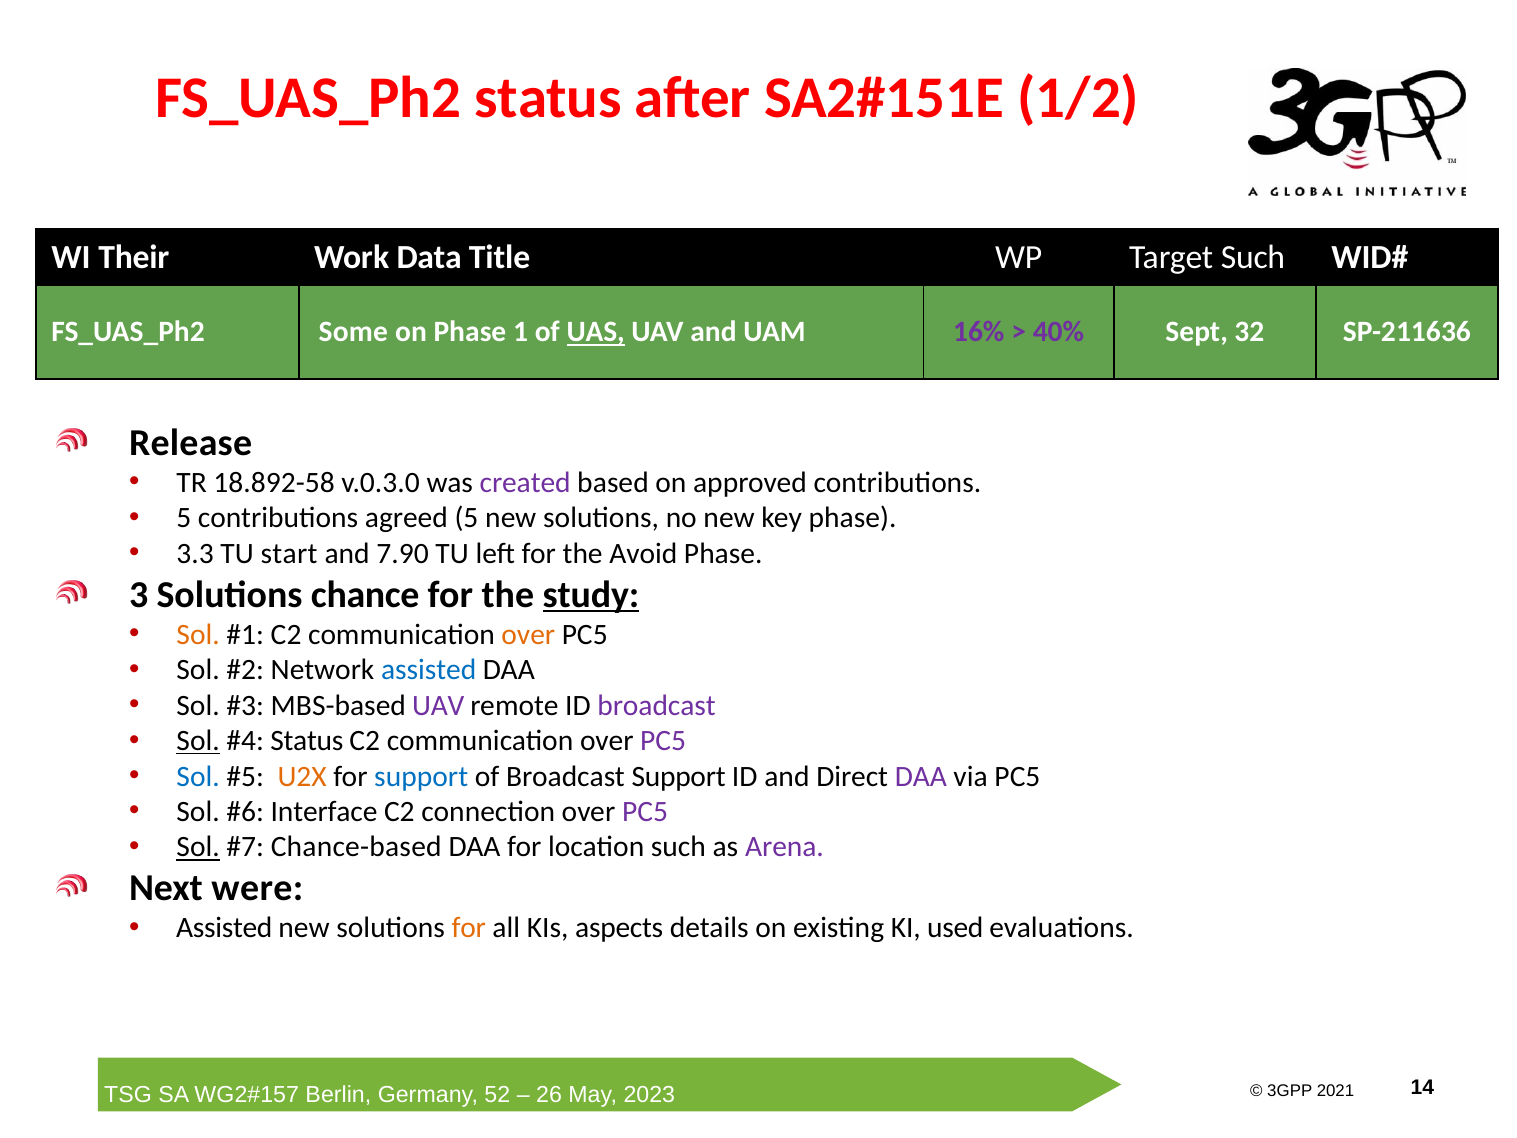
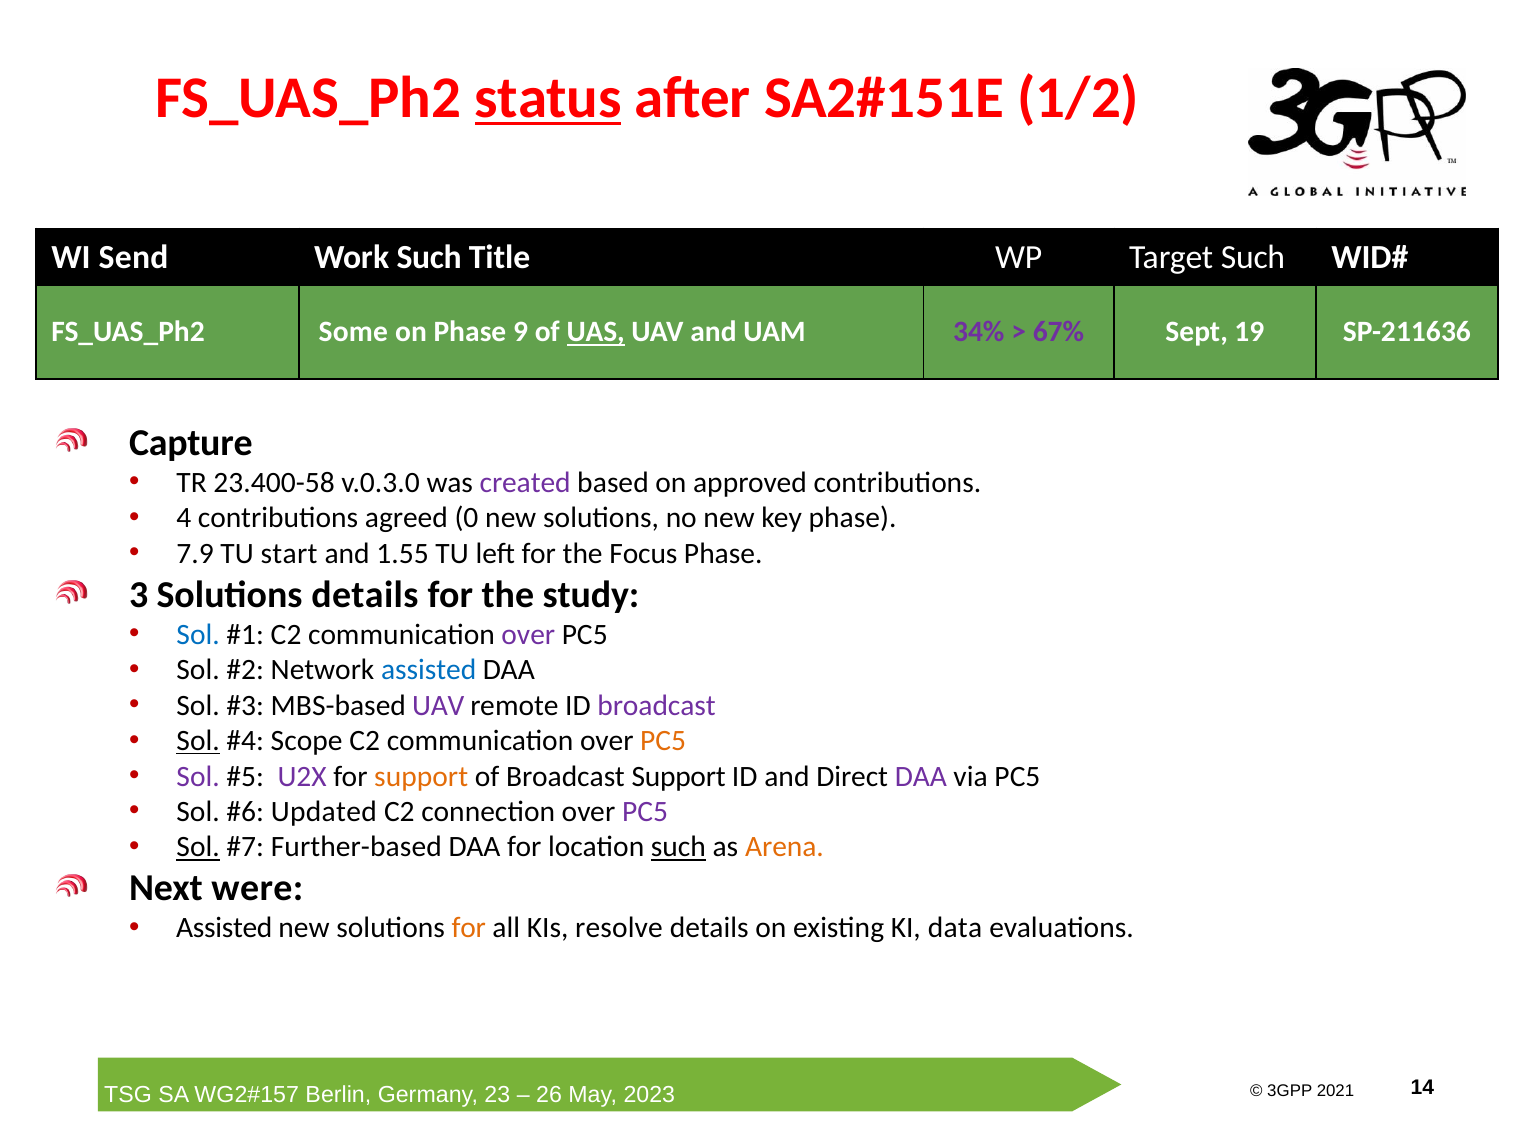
status underline: none -> present (548, 98)
Their: Their -> Send (134, 257)
Work Data: Data -> Such (429, 257)
1: 1 -> 9 (521, 332)
16%: 16% -> 34% (979, 332)
40%: 40% -> 67% (1058, 332)
32: 32 -> 19 (1249, 332)
Release: Release -> Capture (191, 443)
18.892-58: 18.892-58 -> 23.400-58 (274, 483)
5: 5 -> 4 (184, 518)
agreed 5: 5 -> 0 (466, 518)
3.3: 3.3 -> 7.9 (195, 554)
7.90: 7.90 -> 1.55 (403, 554)
Avoid: Avoid -> Focus (643, 554)
Solutions chance: chance -> details (365, 595)
study underline: present -> none (591, 595)
Sol colour: orange -> blue (198, 634)
over colour: orange -> purple (528, 634)
Status: Status -> Scope (307, 741)
PC5 colour: purple -> orange (663, 741)
Sol colour: blue -> purple (198, 776)
U2X colour: orange -> purple (302, 776)
support colour: blue -> orange (421, 776)
Interface: Interface -> Updated (324, 812)
Chance-based: Chance-based -> Further-based (356, 847)
such underline: none -> present (678, 847)
Arena colour: purple -> orange (784, 847)
aspects: aspects -> resolve (619, 928)
used: used -> data (955, 928)
52: 52 -> 23 (497, 1095)
